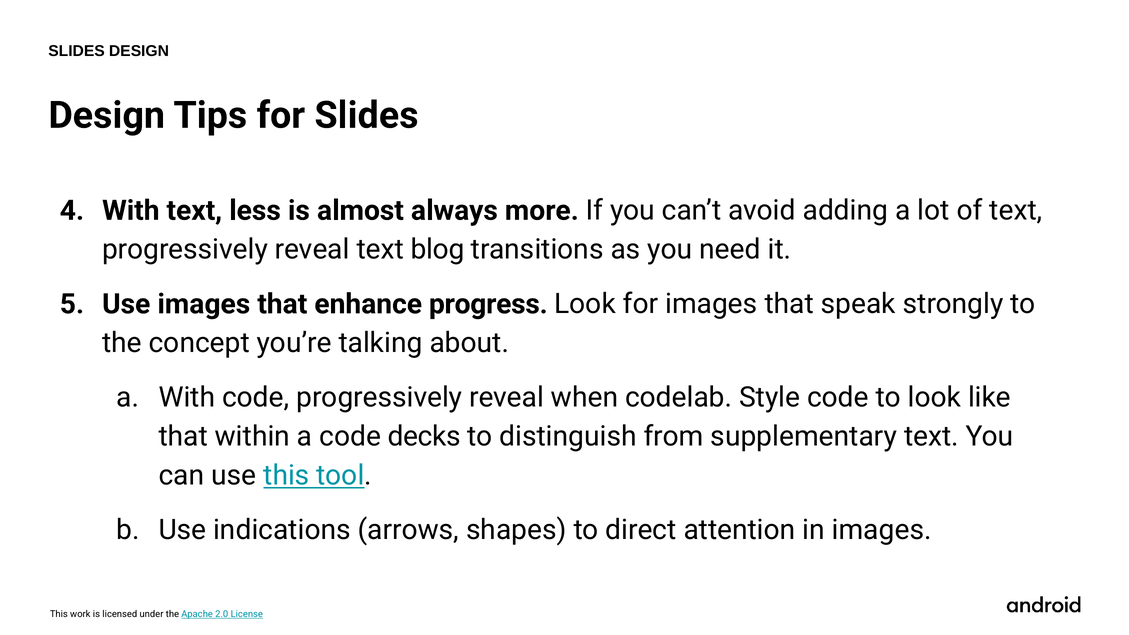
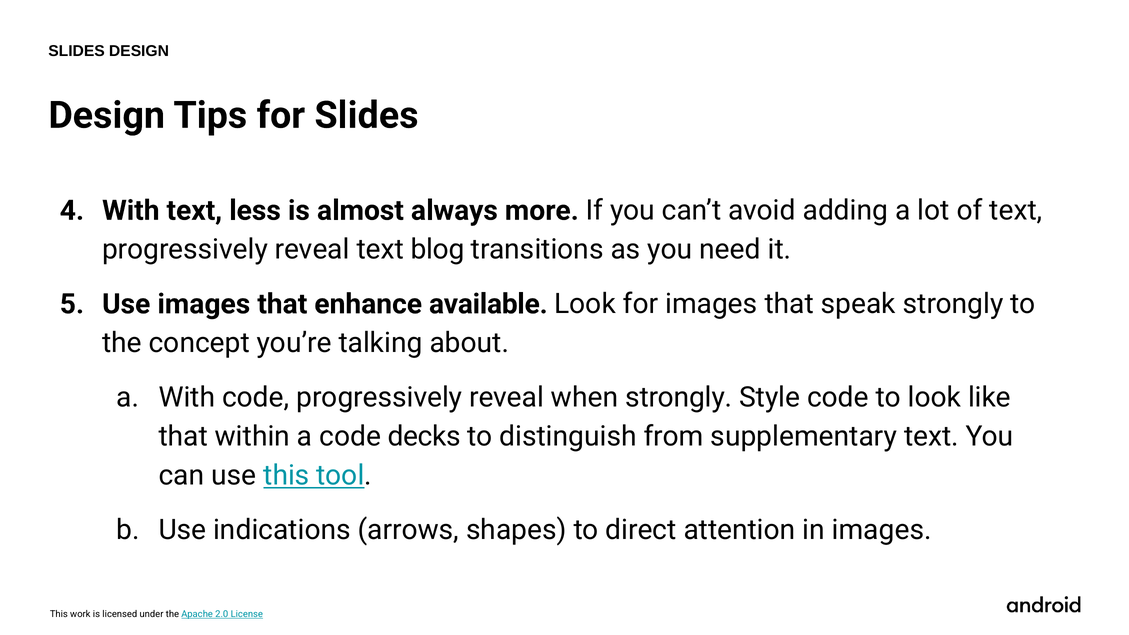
progress: progress -> available (488, 304)
when codelab: codelab -> strongly (679, 398)
